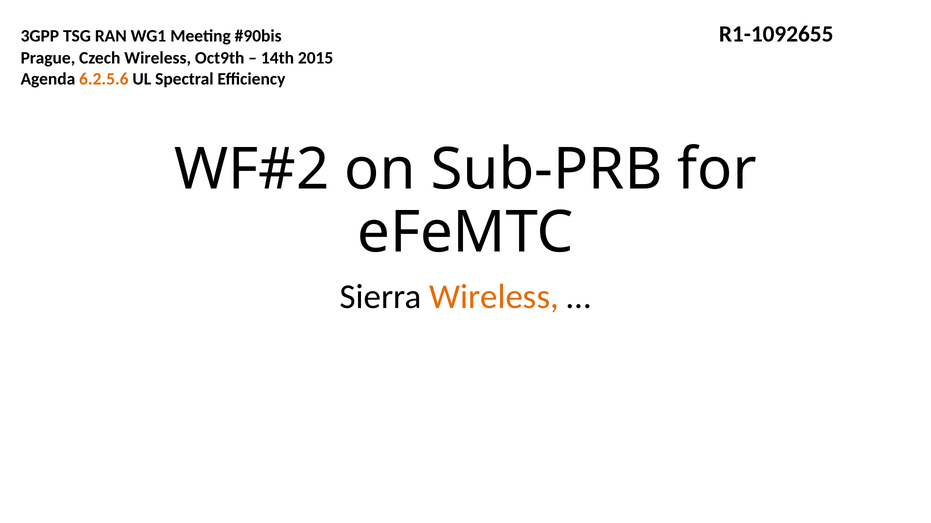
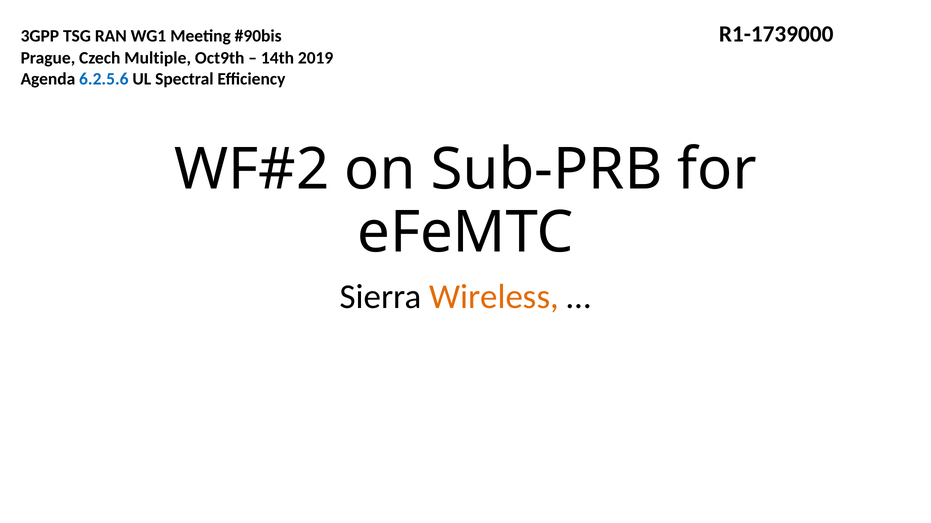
R1-1092655: R1-1092655 -> R1-1739000 (776, 34)
Czech Wireless: Wireless -> Multiple (158, 58)
2015: 2015 -> 2019 (316, 58)
6.2.5.6 colour: orange -> blue (104, 79)
